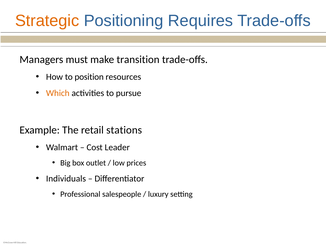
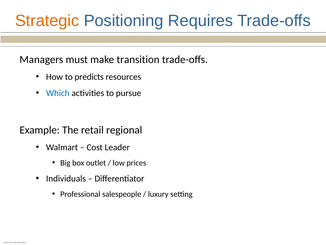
position: position -> predicts (89, 77)
Which colour: orange -> blue (58, 93)
stations: stations -> regional (124, 130)
